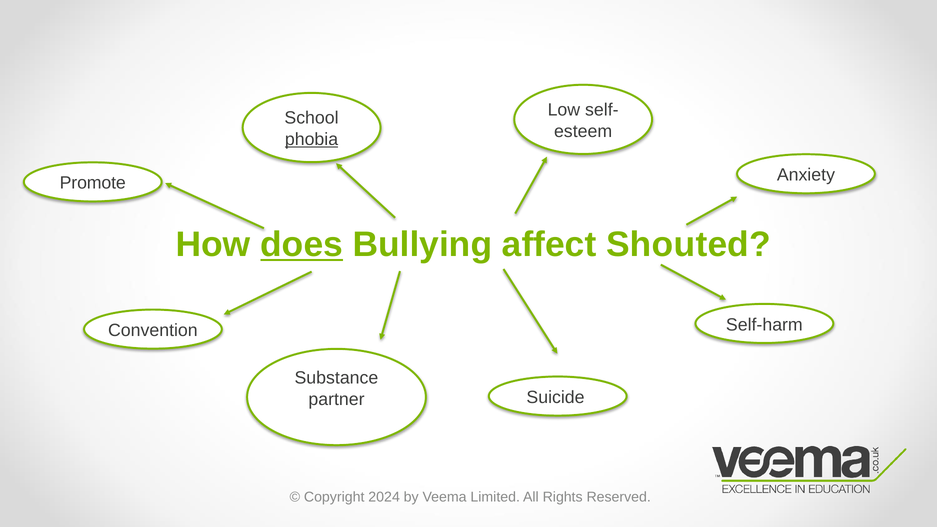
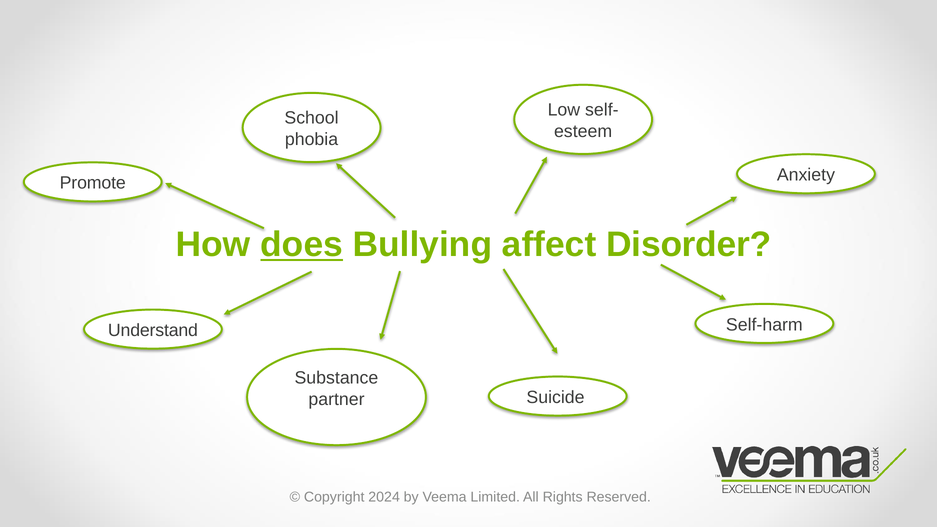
phobia underline: present -> none (312, 139)
Shouted: Shouted -> Disorder (689, 245)
Convention: Convention -> Understand (153, 330)
